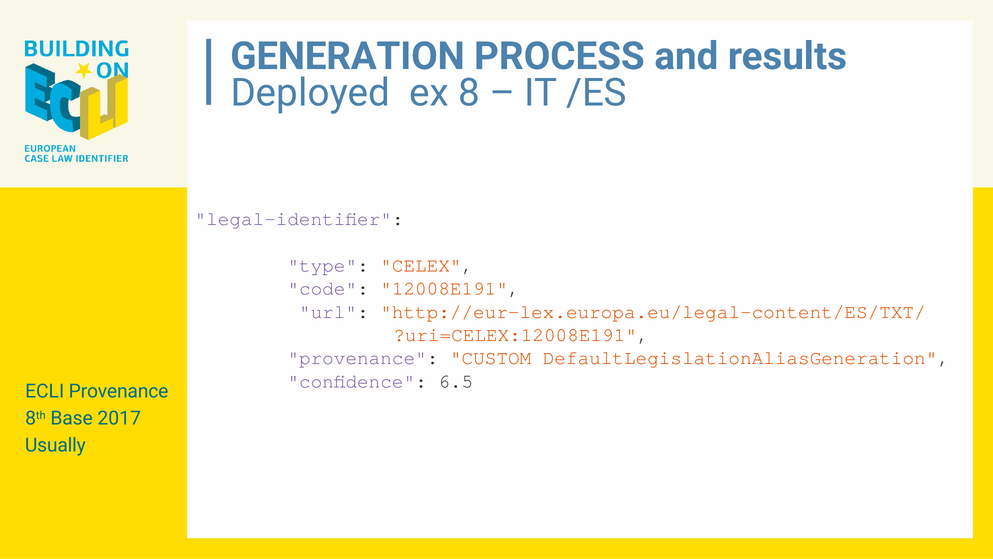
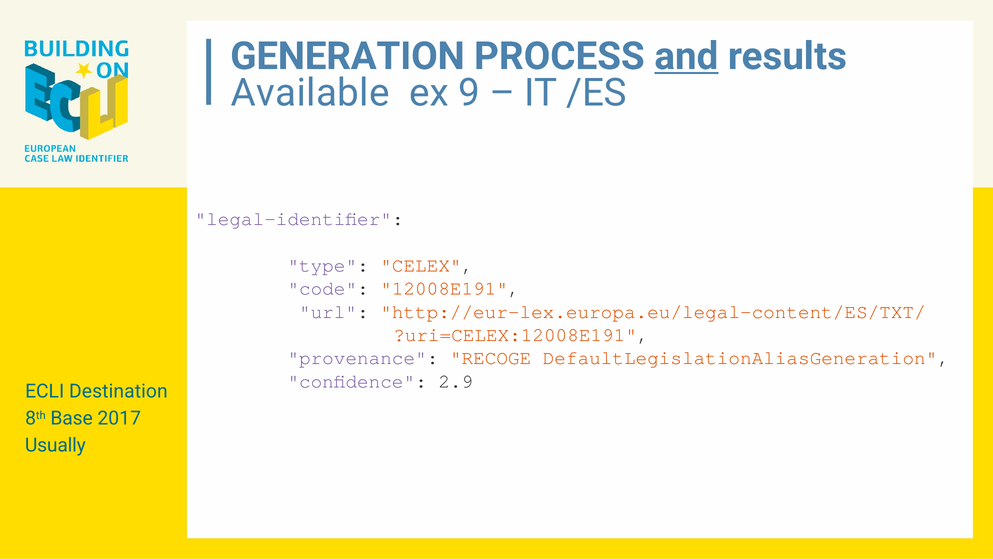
and underline: none -> present (686, 56)
Deployed: Deployed -> Available (310, 93)
8: 8 -> 9 (469, 93)
CUSTOM: CUSTOM -> RECOGE (491, 358)
6.5: 6.5 -> 2.9 (456, 381)
ECLI Provenance: Provenance -> Destination (118, 391)
